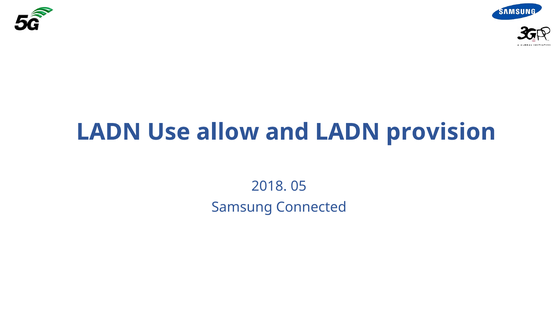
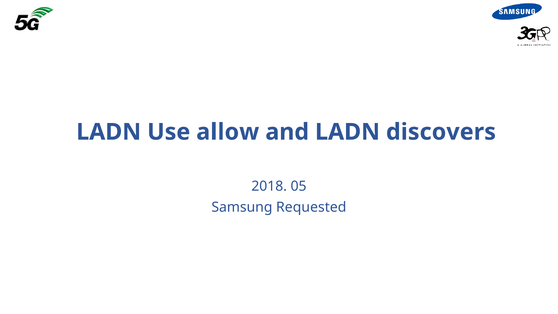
provision: provision -> discovers (441, 132)
Connected: Connected -> Requested (311, 207)
